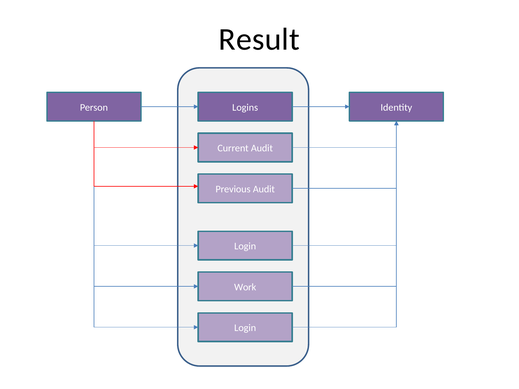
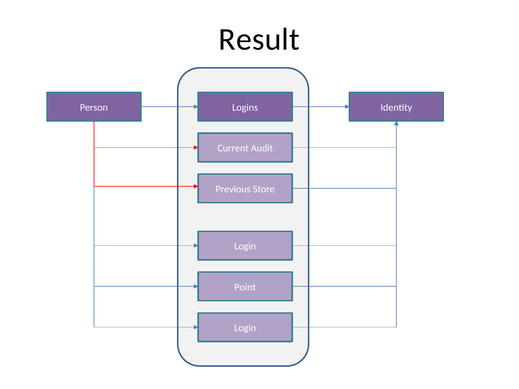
Previous Audit: Audit -> Store (264, 189)
Work: Work -> Point (245, 287)
